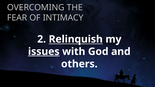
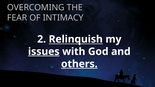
others underline: none -> present (79, 64)
